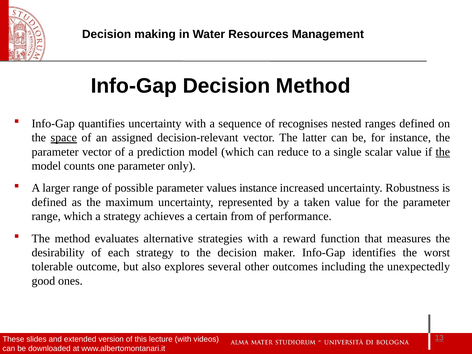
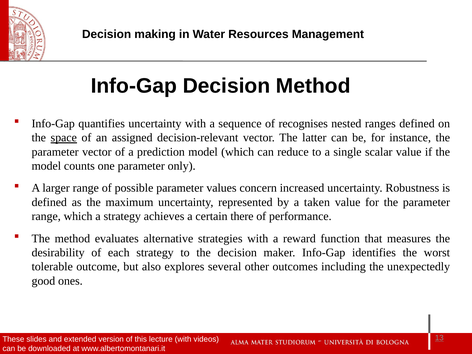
the underline: present -> none (443, 152)
values instance: instance -> concern (258, 188)
from: from -> there (242, 216)
